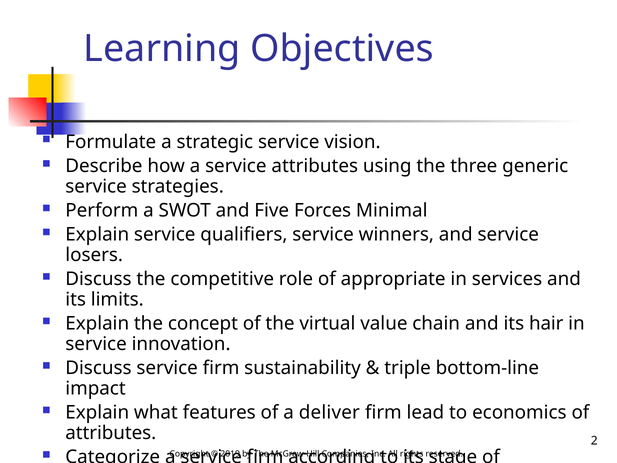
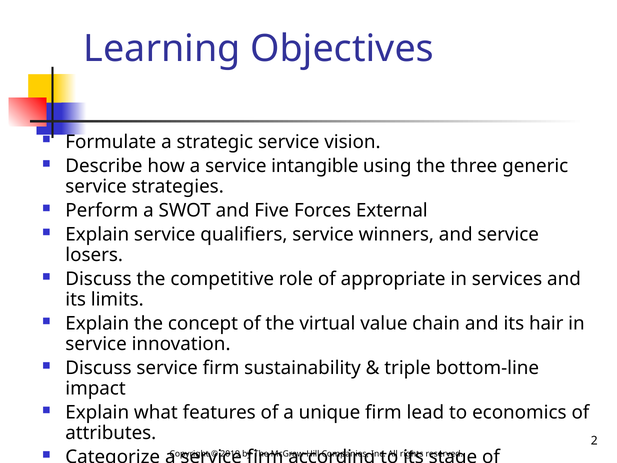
service attributes: attributes -> intangible (315, 166)
Minimal: Minimal -> External (392, 210)
deliver: deliver -> unique (329, 412)
